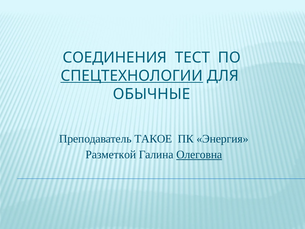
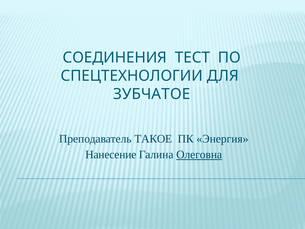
СПЕЦТЕХНОЛОГИИ underline: present -> none (132, 76)
ОБЫЧНЫЕ: ОБЫЧНЫЕ -> ЗУБЧАТОЕ (152, 94)
Разметкой: Разметкой -> Нанесение (111, 154)
